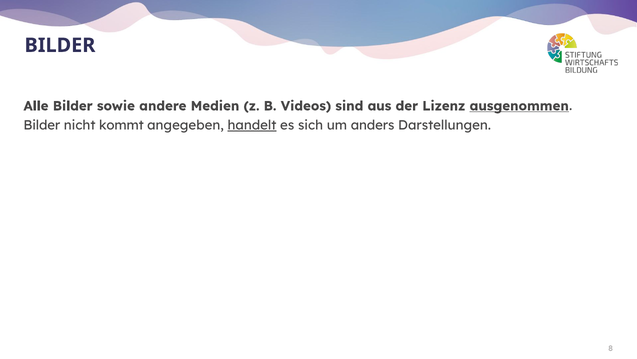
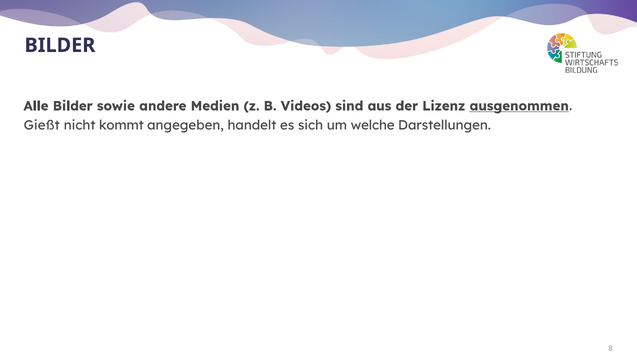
Bilder: Bilder -> Gießt (42, 125)
handelt underline: present -> none (252, 125)
anders: anders -> welche (373, 125)
